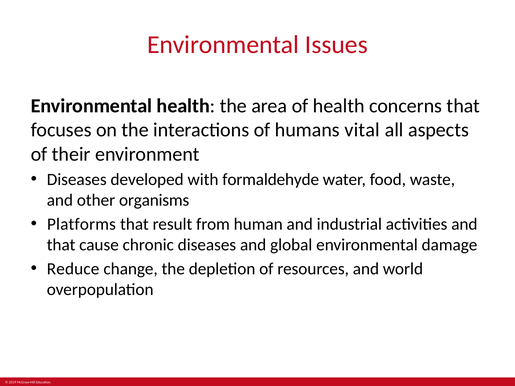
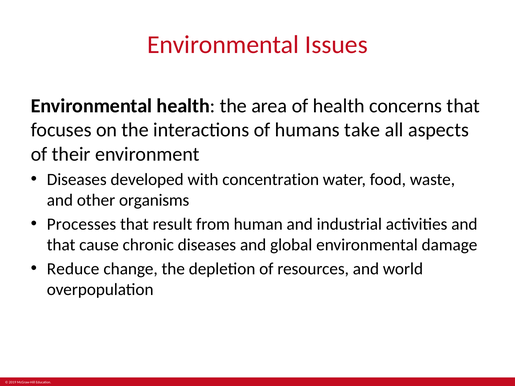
vital: vital -> take (362, 130)
formaldehyde: formaldehyde -> concentration (271, 180)
Platforms: Platforms -> Processes (81, 224)
